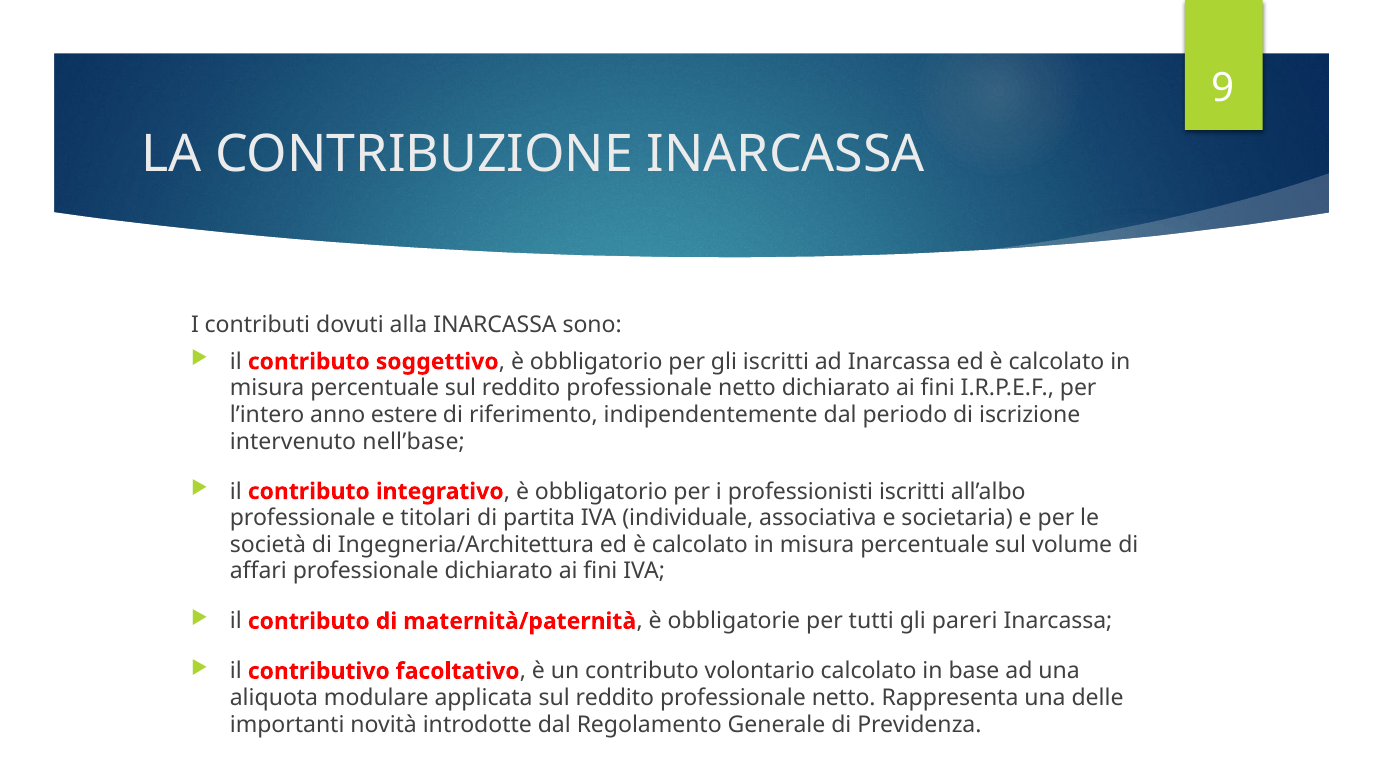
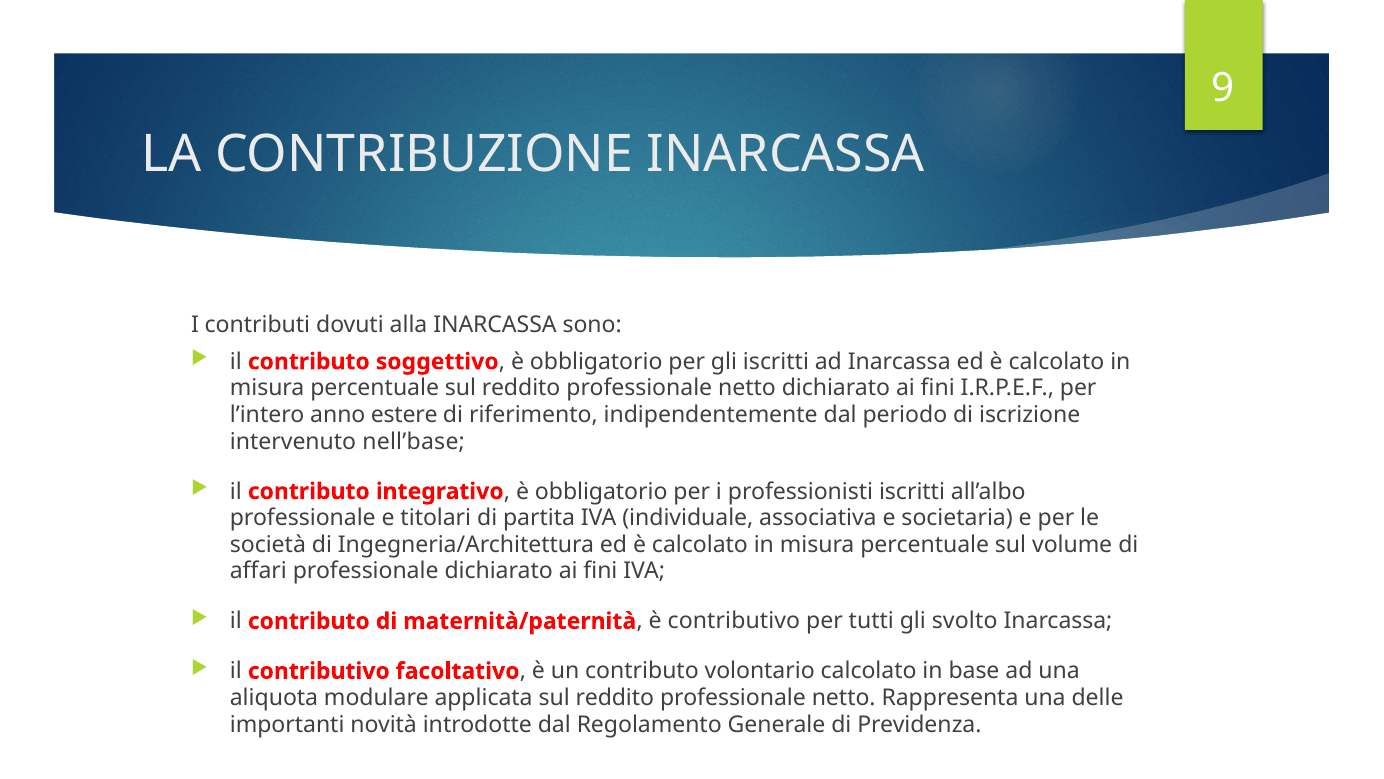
è obbligatorie: obbligatorie -> contributivo (734, 621)
pareri: pareri -> svolto (965, 621)
